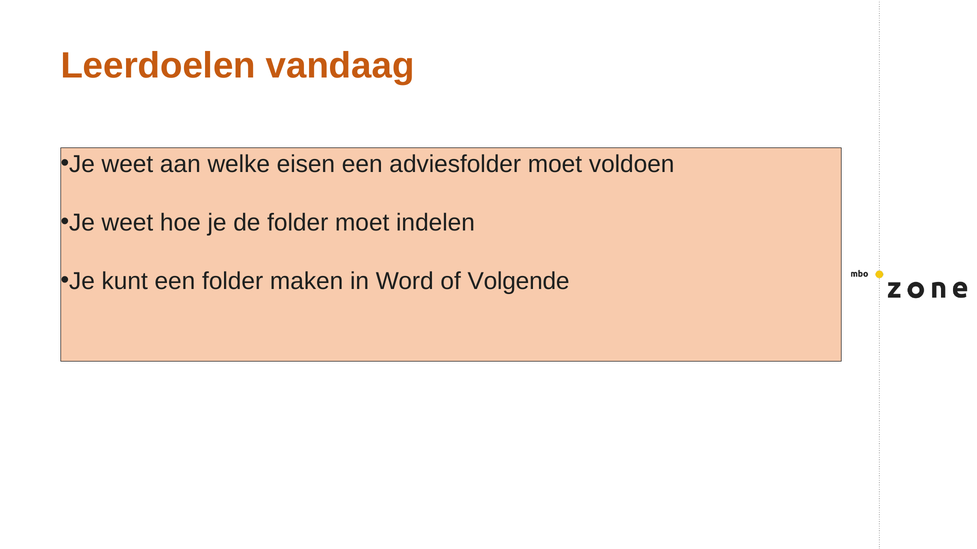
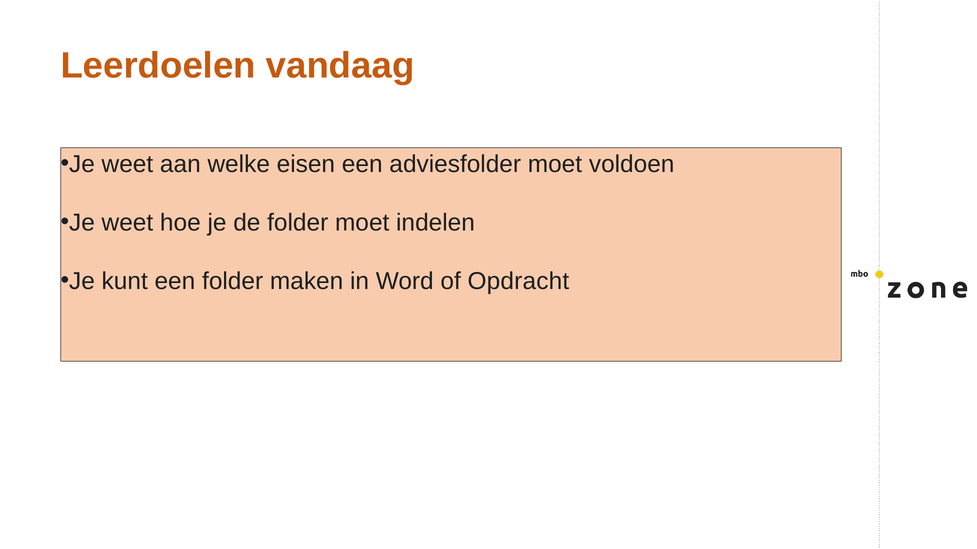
Volgende: Volgende -> Opdracht (518, 281)
